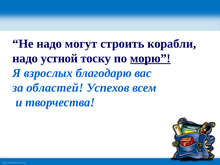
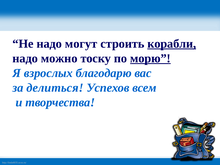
корабли underline: none -> present (172, 44)
устной: устной -> можно (59, 58)
областей: областей -> делиться (55, 88)
